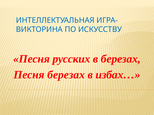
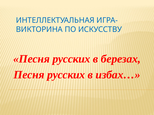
березах: березах -> русских (66, 75)
